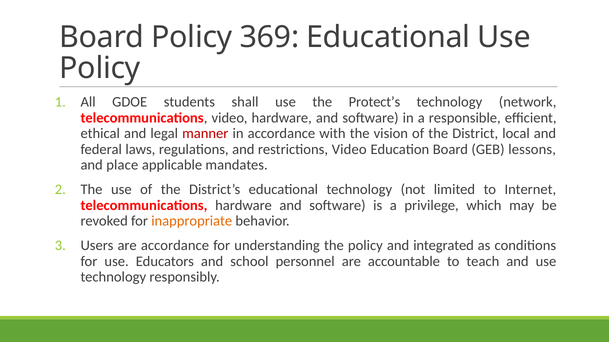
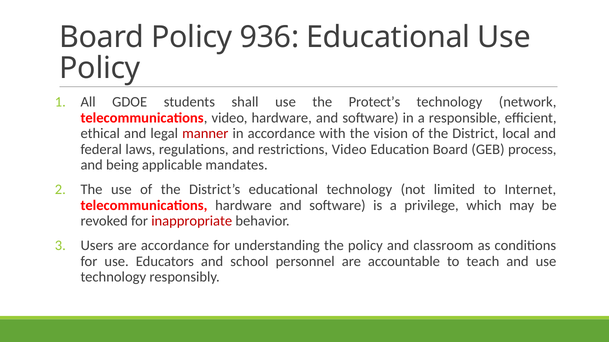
369: 369 -> 936 (269, 37)
lessons: lessons -> process (532, 150)
place: place -> being (122, 165)
inappropriate colour: orange -> red (192, 221)
integrated: integrated -> classroom (443, 246)
